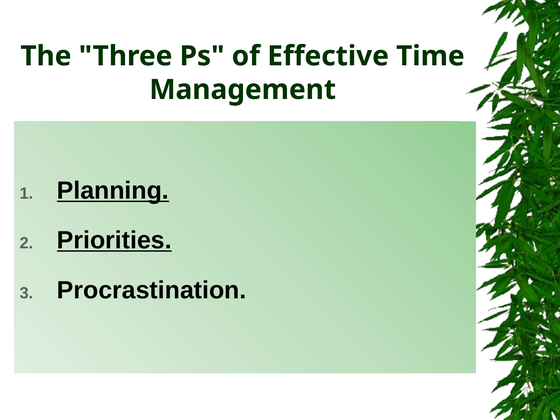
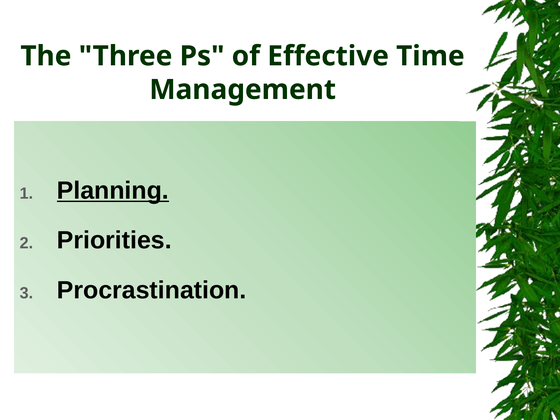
Priorities underline: present -> none (114, 240)
